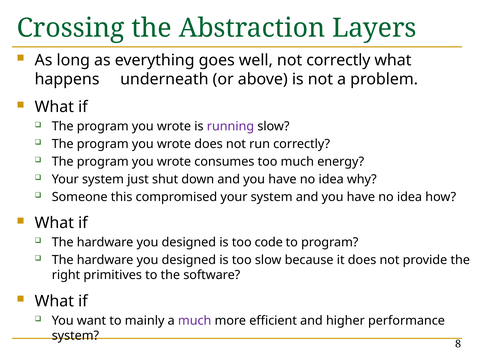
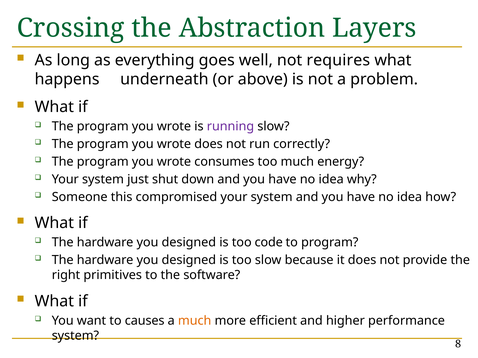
not correctly: correctly -> requires (338, 60)
mainly: mainly -> causes (145, 321)
much colour: purple -> orange (195, 321)
